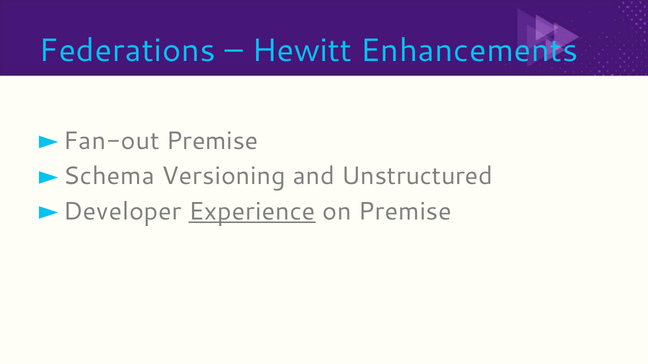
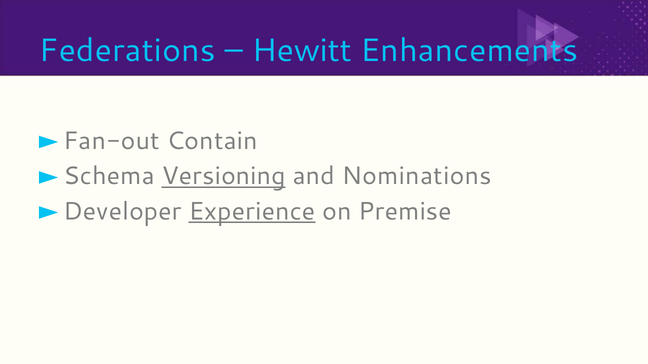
Premise: Premise -> Contain (212, 141)
Versioning underline: none -> present (224, 176)
Unstructured: Unstructured -> Nominations (417, 176)
